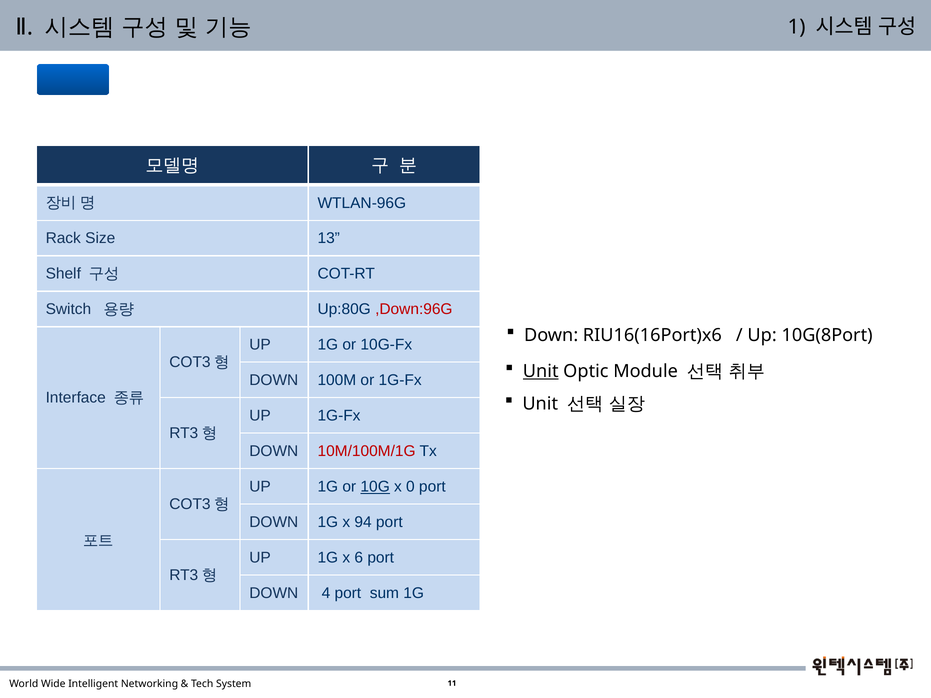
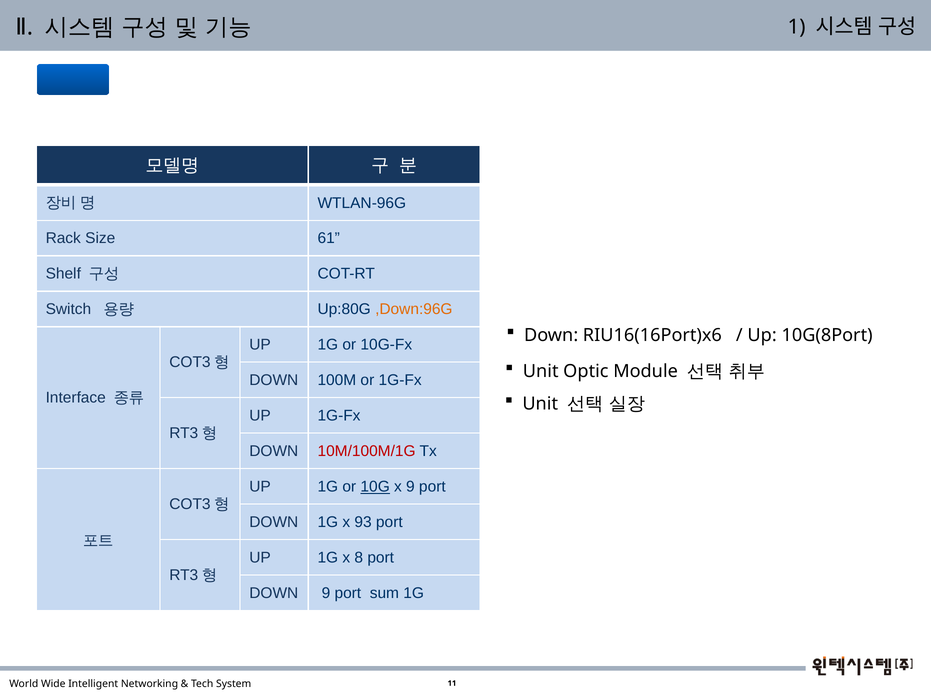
13: 13 -> 61 (329, 238)
,Down:96G colour: red -> orange (414, 309)
Unit underline: present -> none (541, 371)
x 0: 0 -> 9 (410, 487)
94: 94 -> 93 (363, 522)
6: 6 -> 8 (359, 558)
DOWN 4: 4 -> 9 (326, 593)
